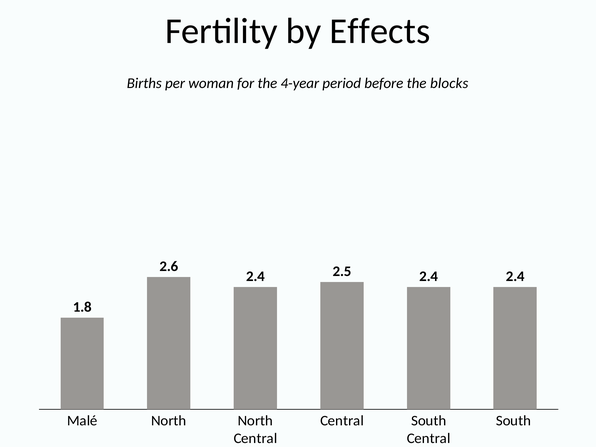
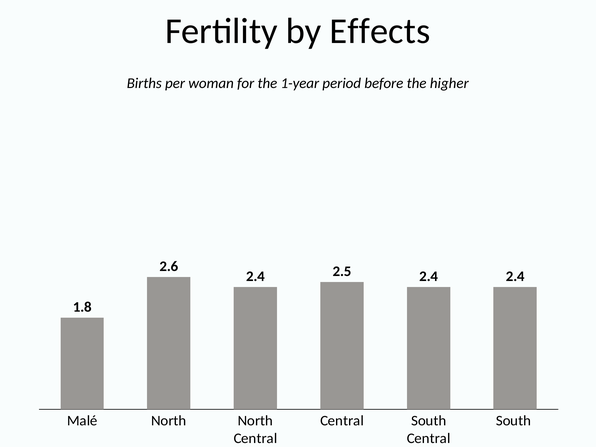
4-year: 4-year -> 1-year (300, 83)
blocks: blocks -> higher (449, 83)
